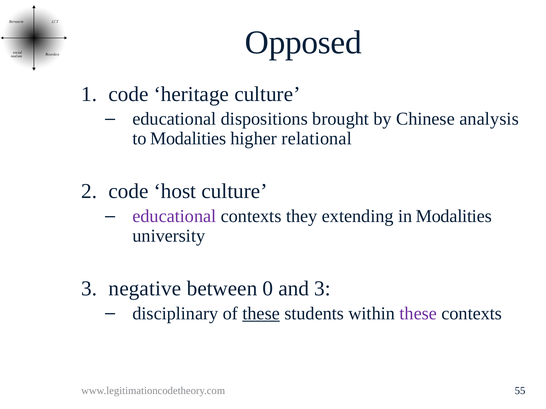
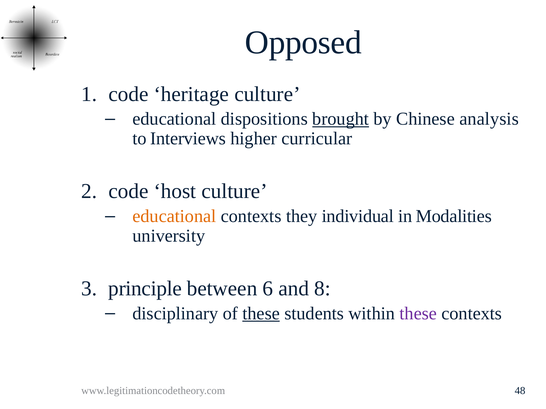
brought underline: none -> present (341, 119)
to Modalities: Modalities -> Interviews (188, 139)
relational: relational -> curricular (317, 139)
educational colour: purple -> orange (174, 216)
extending: extending -> individual (358, 216)
negative: negative -> principle (145, 289)
0: 0 -> 6 (268, 289)
and 3: 3 -> 8 (323, 289)
55: 55 -> 48 (520, 391)
